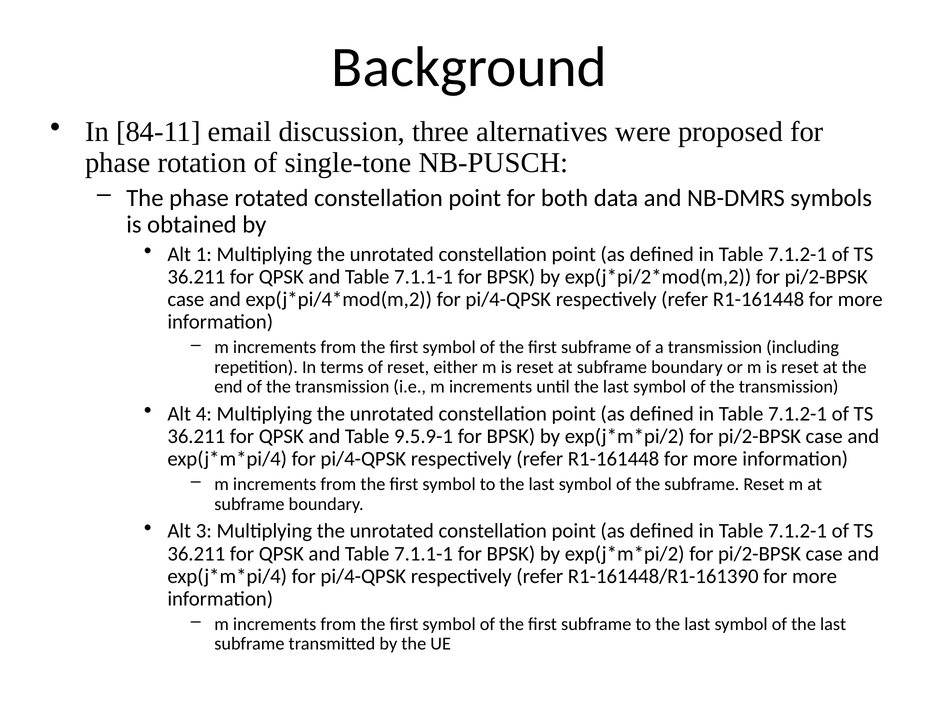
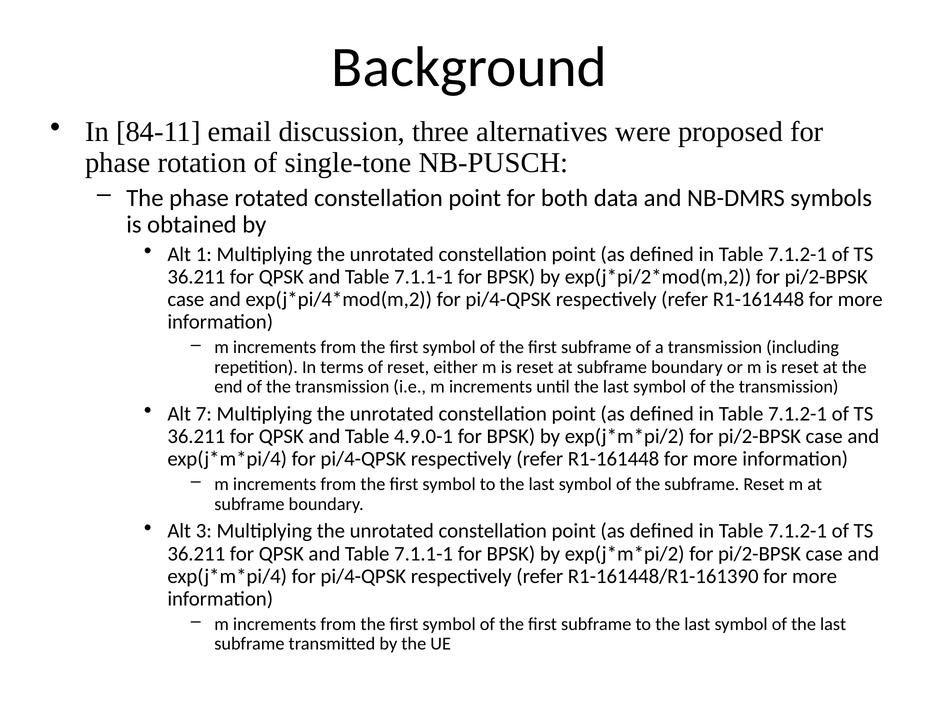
4: 4 -> 7 (204, 414)
9.5.9-1: 9.5.9-1 -> 4.9.0-1 (424, 437)
